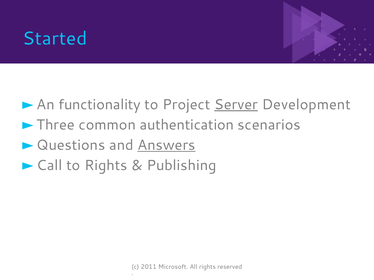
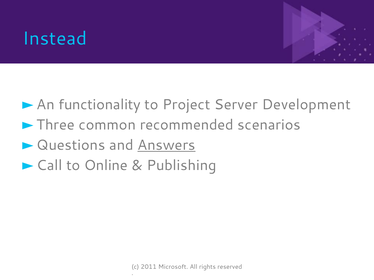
Started: Started -> Instead (55, 39)
Server underline: present -> none (236, 105)
authentication: authentication -> recommended (187, 125)
to Rights: Rights -> Online (106, 166)
